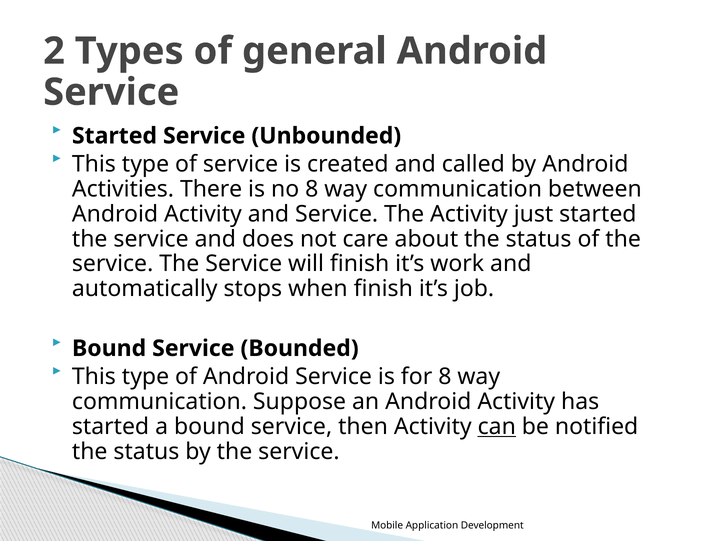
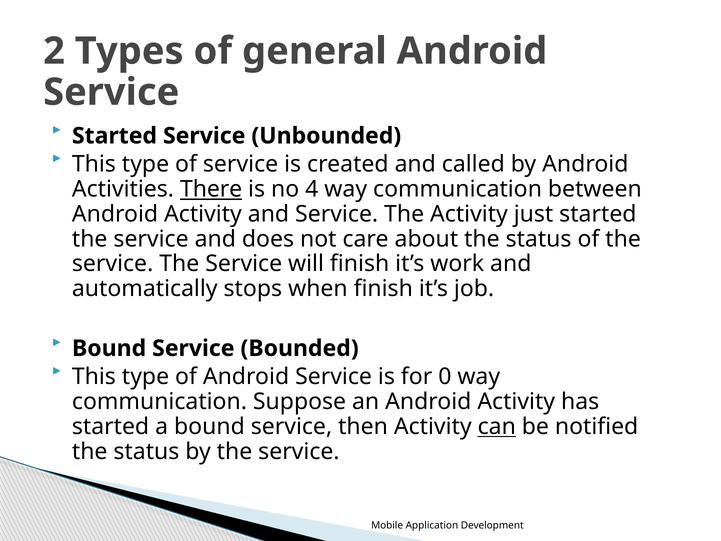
There underline: none -> present (211, 189)
no 8: 8 -> 4 (312, 189)
for 8: 8 -> 0 (445, 377)
